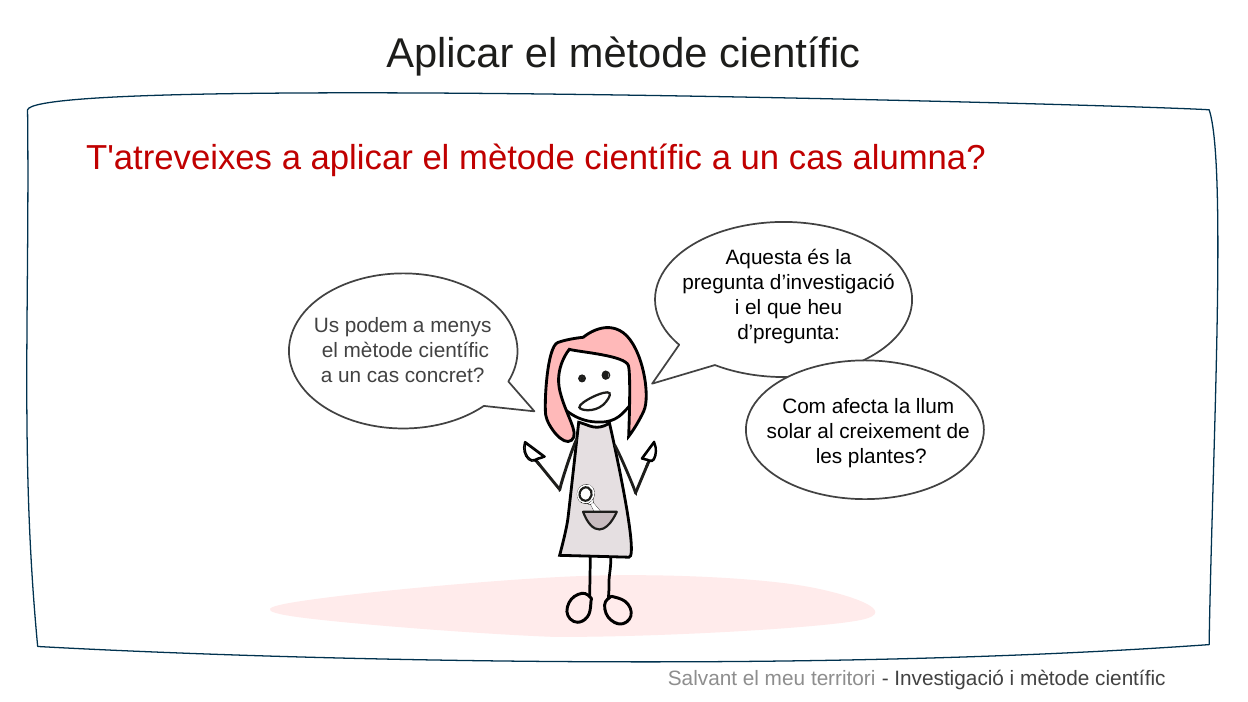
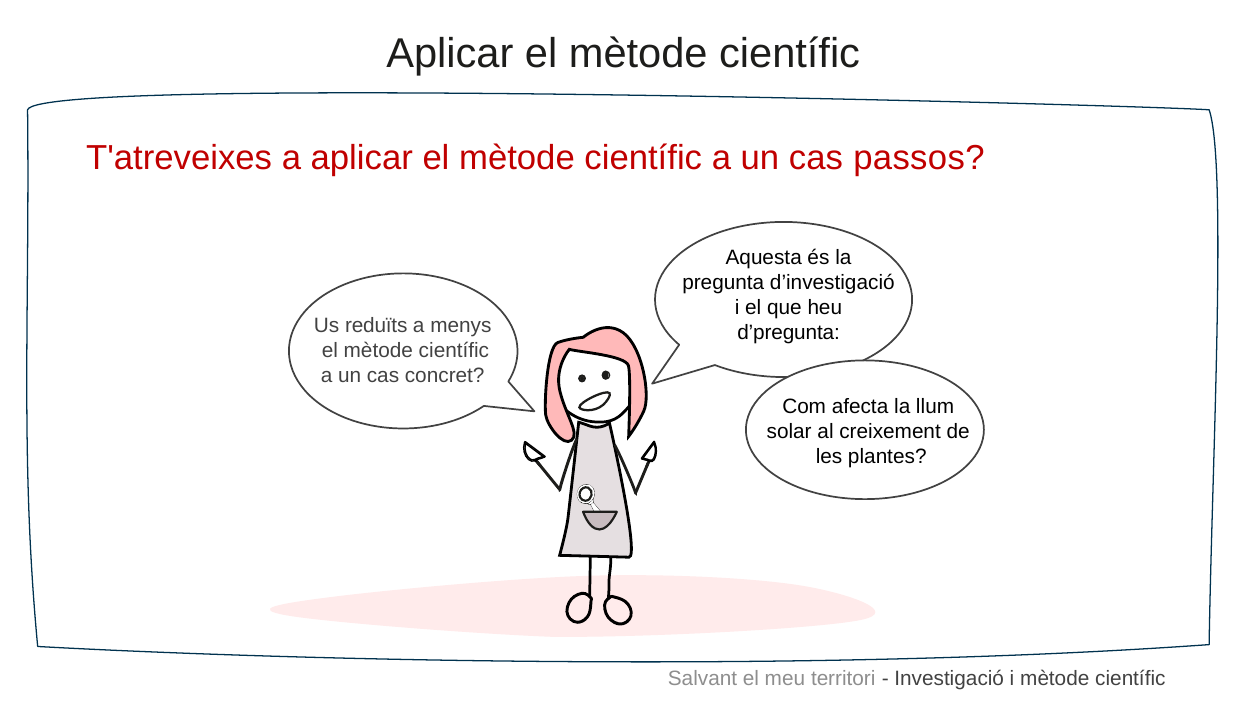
alumna: alumna -> passos (919, 159)
podem: podem -> reduïts (376, 326)
